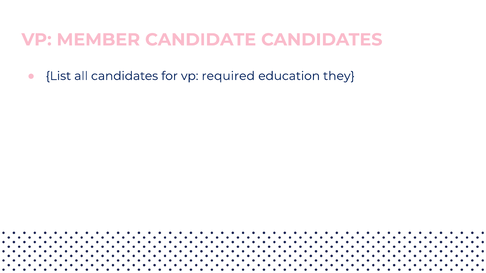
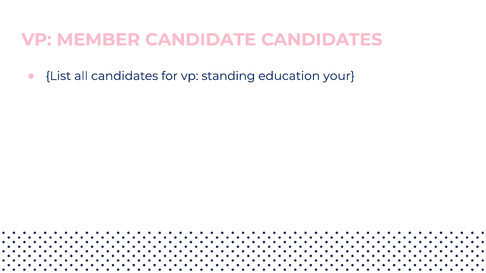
required: required -> standing (228, 76)
they: they -> your (339, 76)
